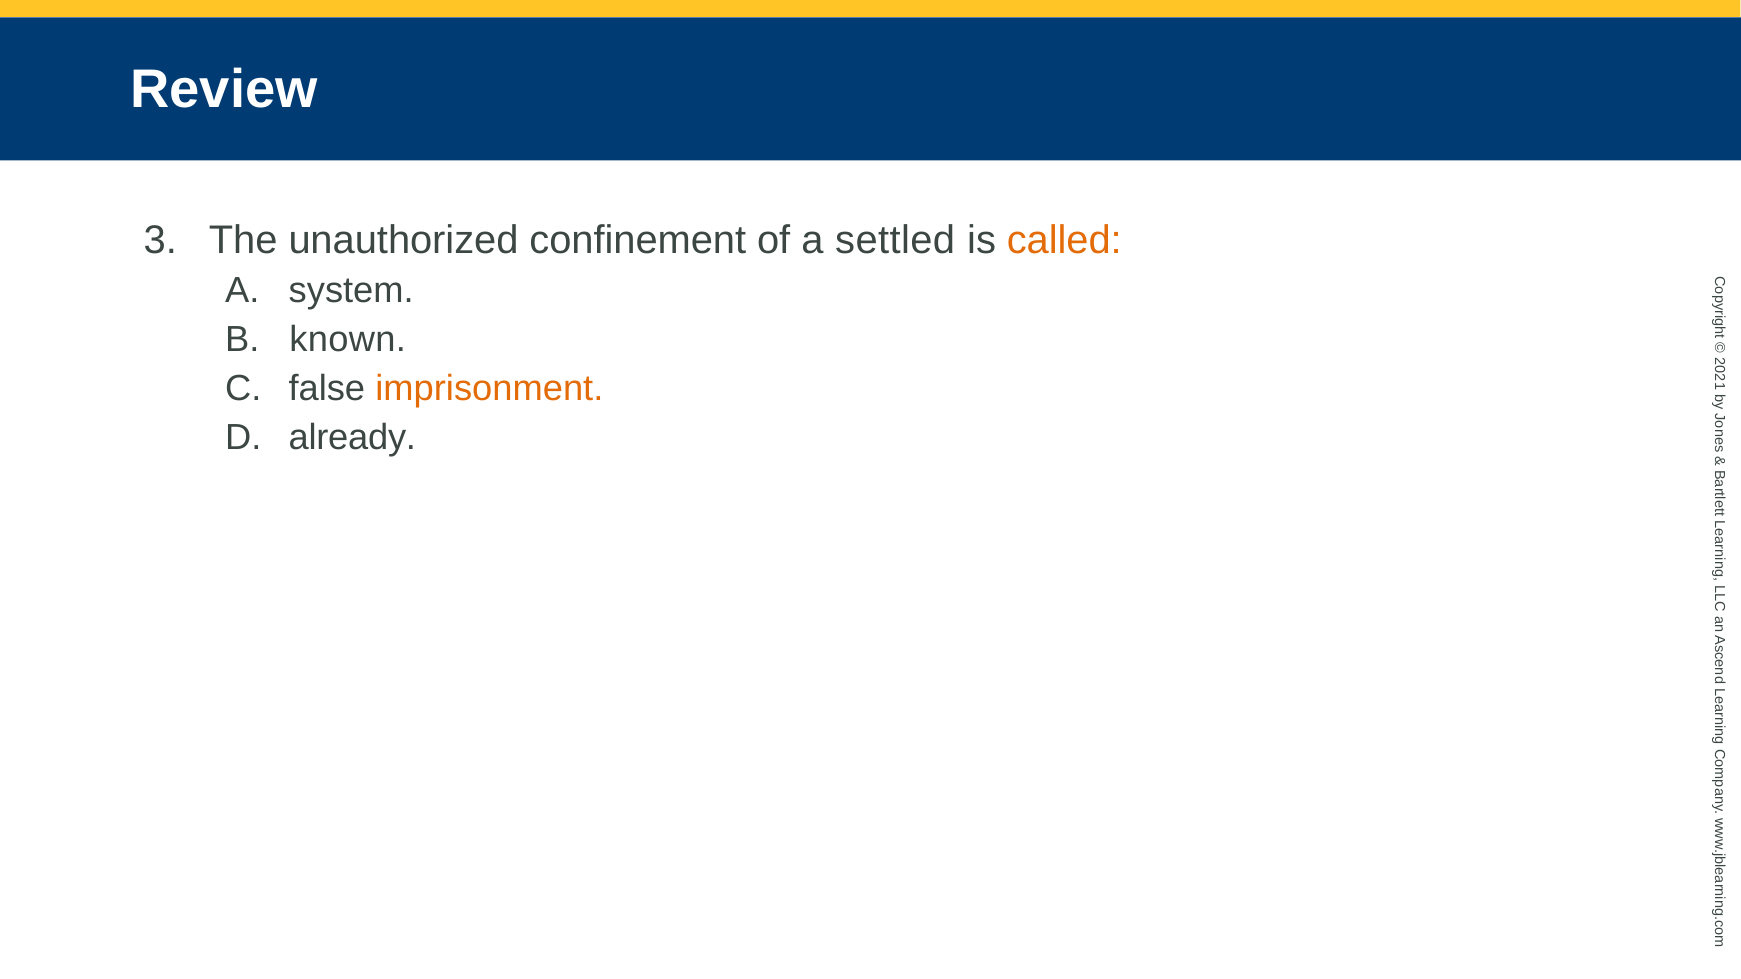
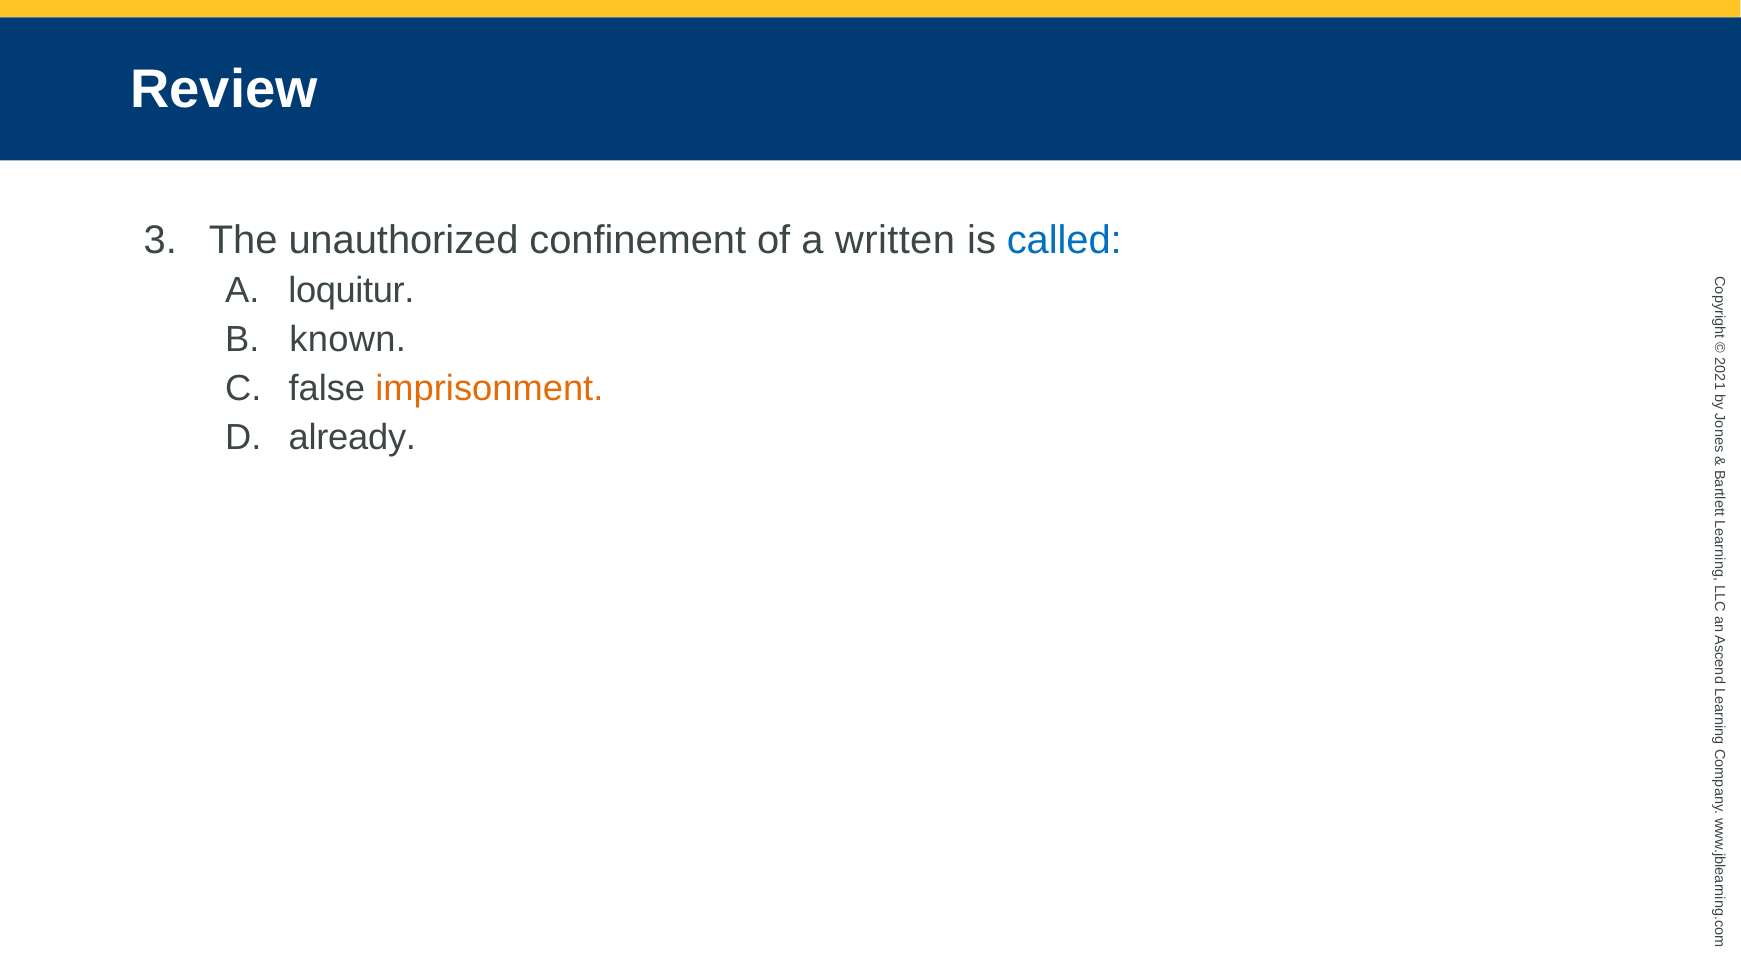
settled: settled -> written (895, 240)
called colour: orange -> blue (1064, 240)
system: system -> loquitur (351, 291)
